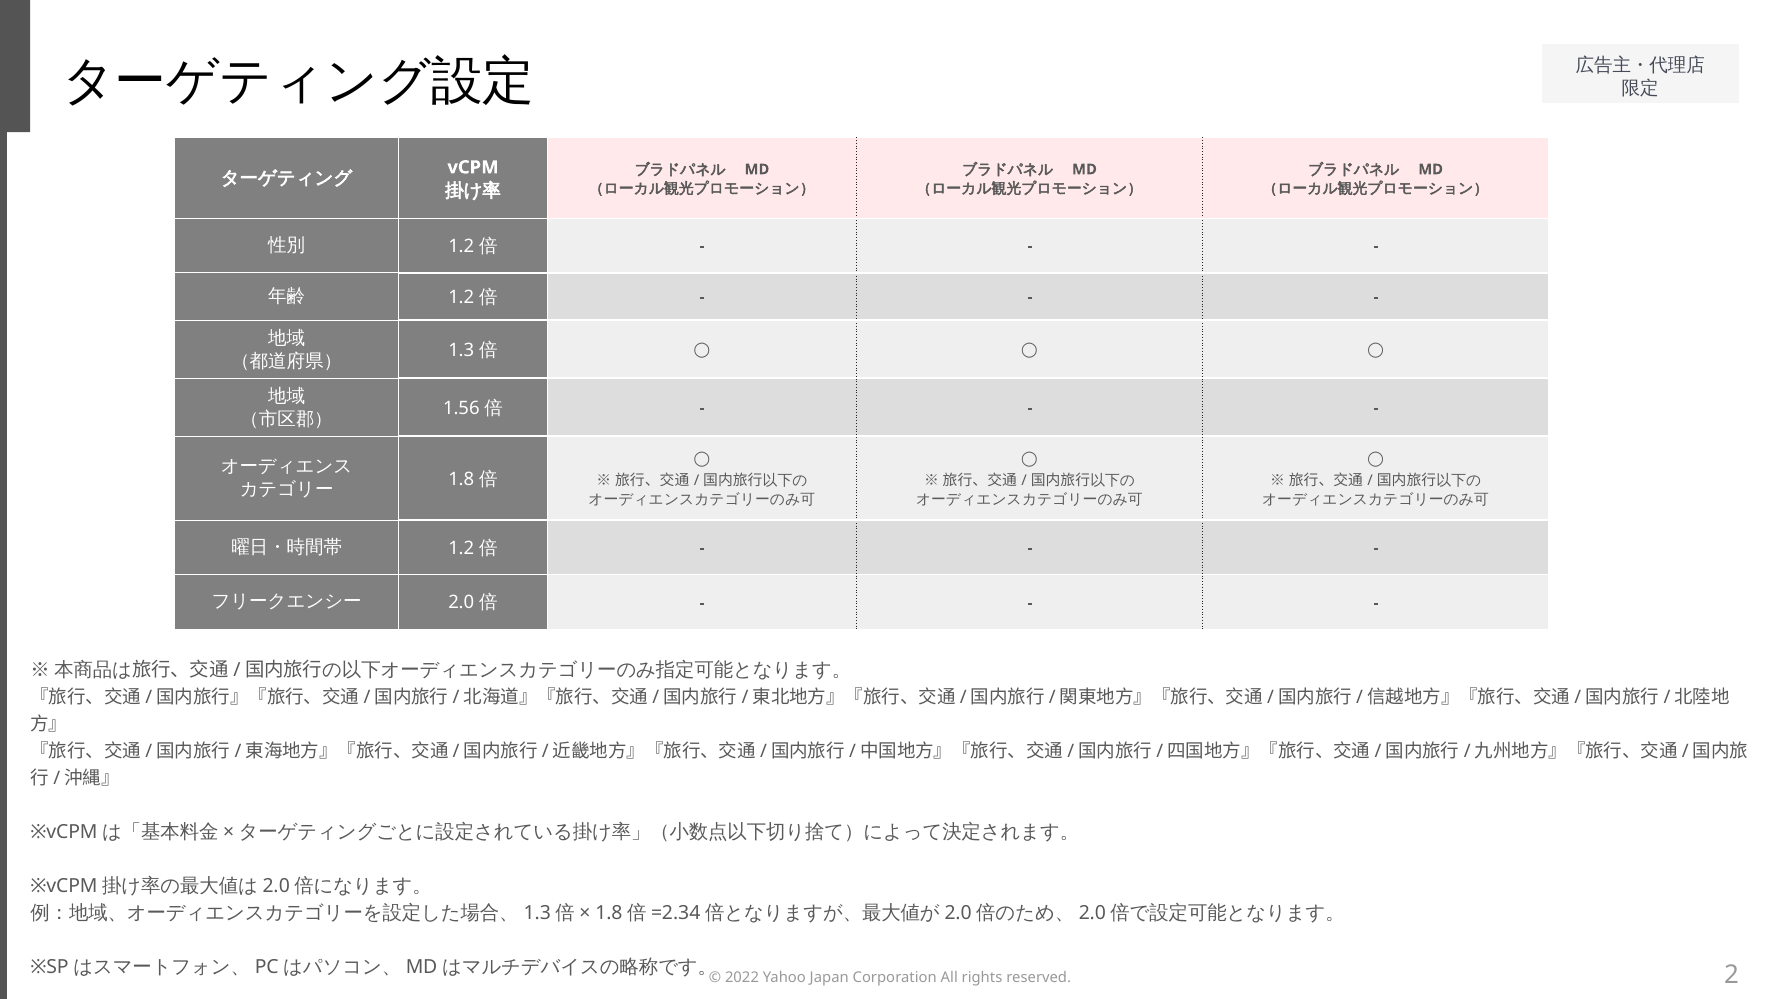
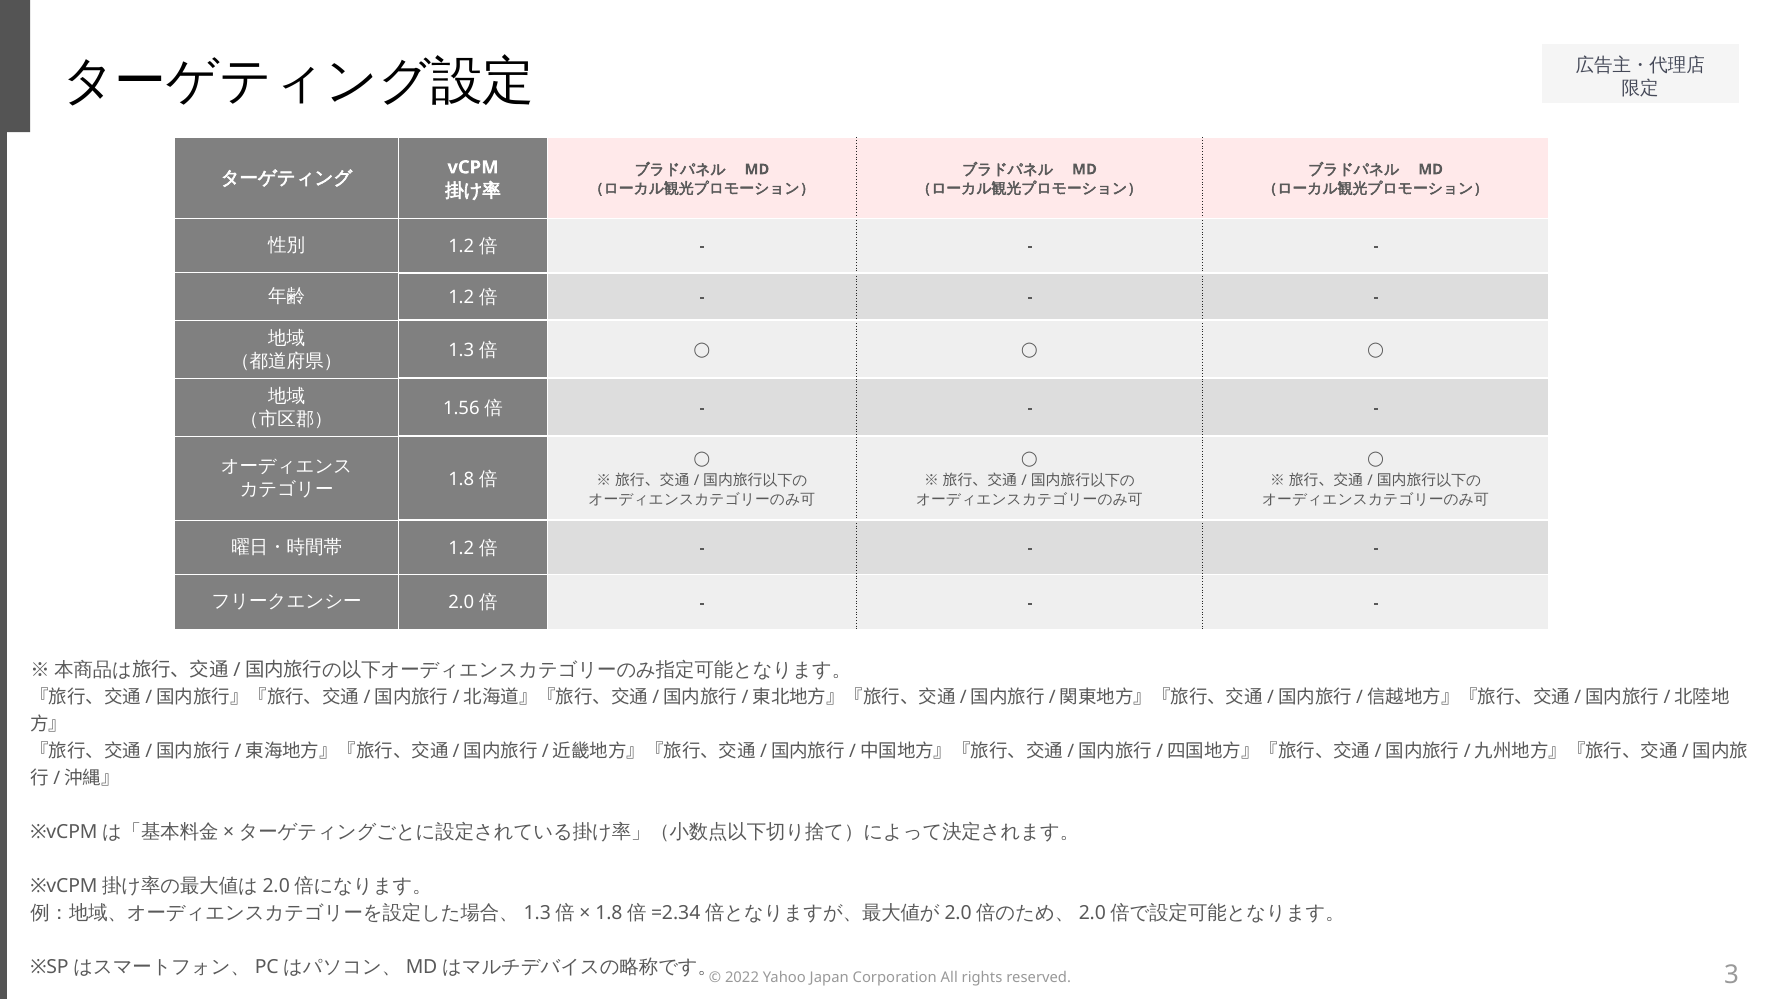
2: 2 -> 3 (1731, 974)
